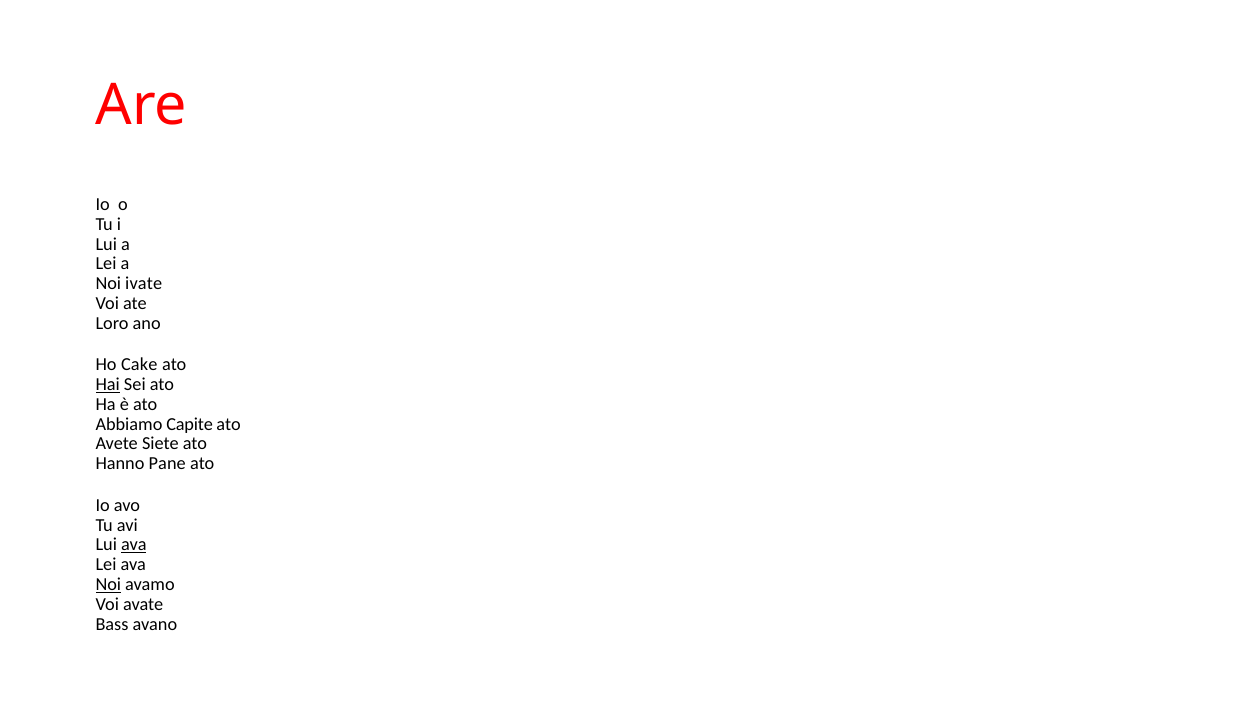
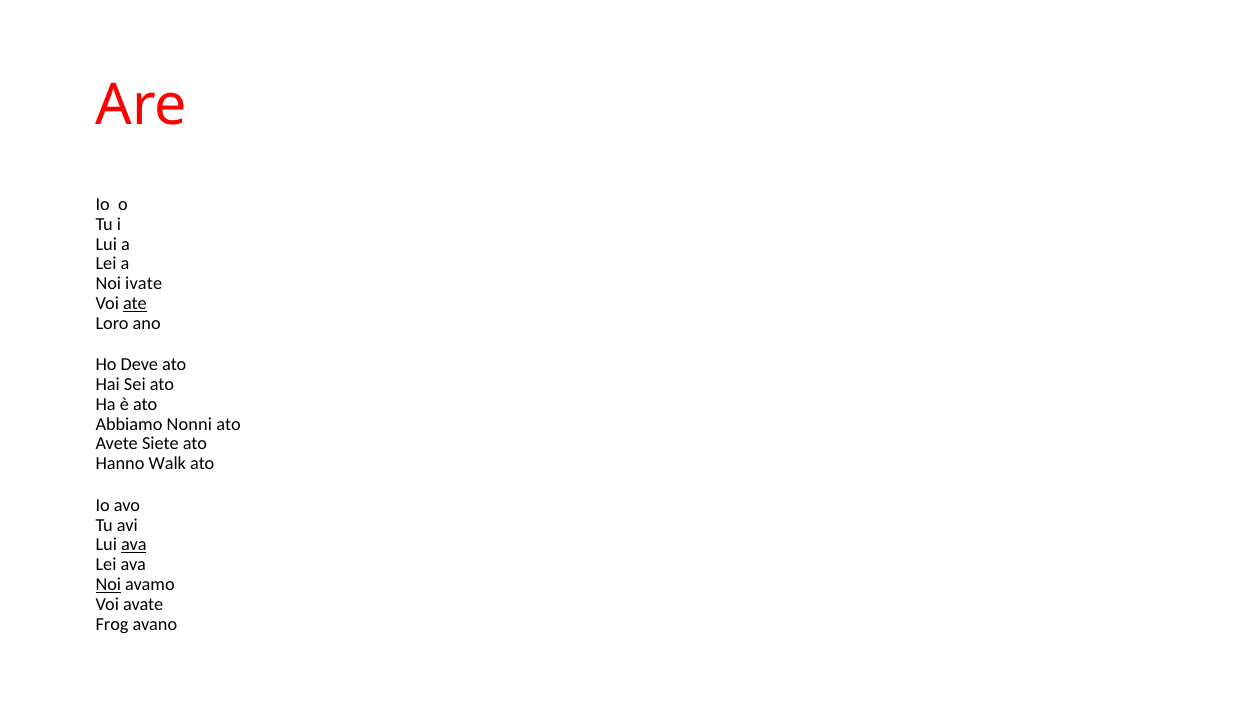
ate underline: none -> present (135, 303)
Cake: Cake -> Deve (139, 365)
Hai underline: present -> none (108, 385)
Capite: Capite -> Nonni (189, 424)
Pane: Pane -> Walk (167, 464)
Bass: Bass -> Frog (112, 624)
